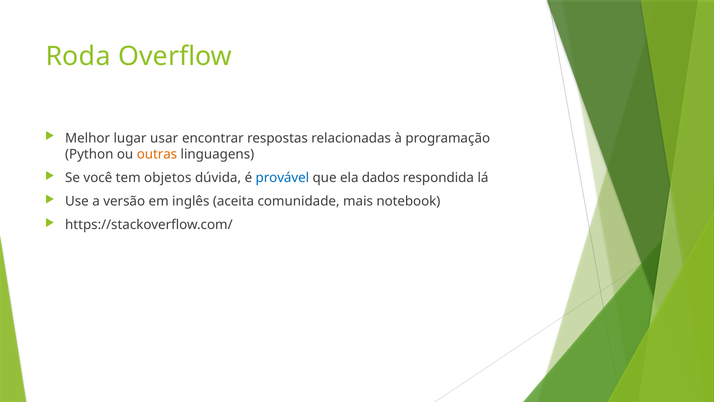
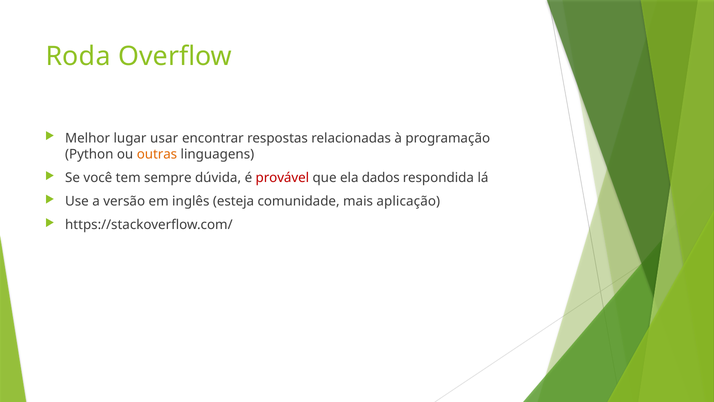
objetos: objetos -> sempre (168, 178)
provável colour: blue -> red (282, 178)
aceita: aceita -> esteja (234, 201)
notebook: notebook -> aplicação (408, 201)
